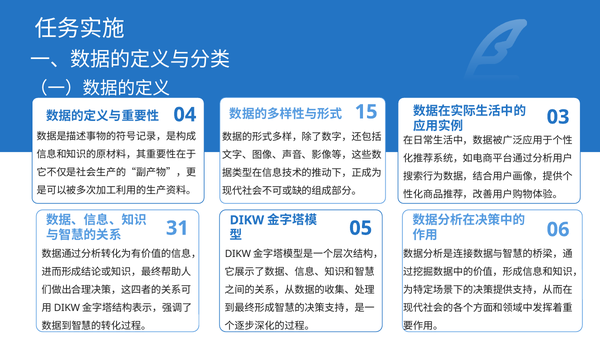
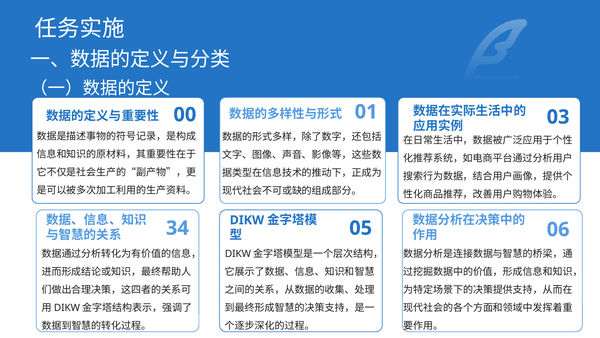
15: 15 -> 01 (366, 112)
04: 04 -> 00 (185, 114)
31: 31 -> 34 (177, 228)
